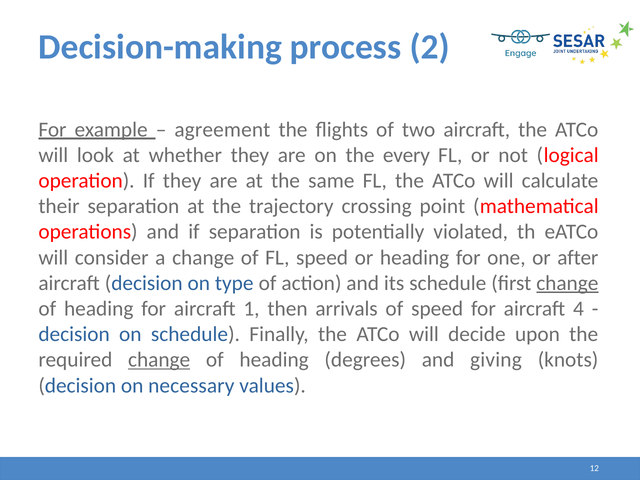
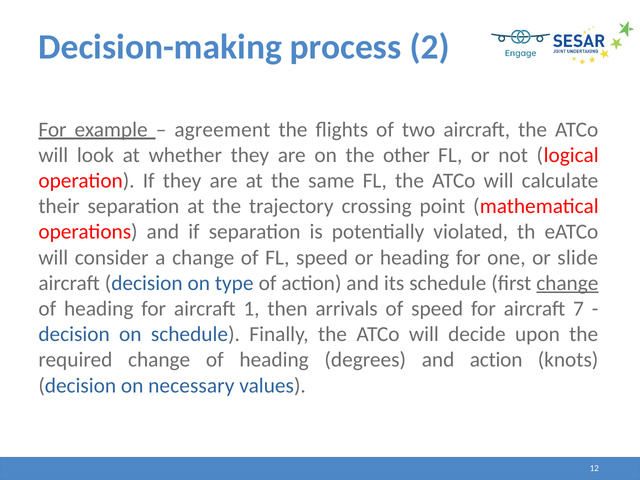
every: every -> other (406, 155)
after: after -> slide (578, 257)
4: 4 -> 7 (578, 309)
change underline: present -> none (159, 360)
and giving: giving -> action (496, 360)
